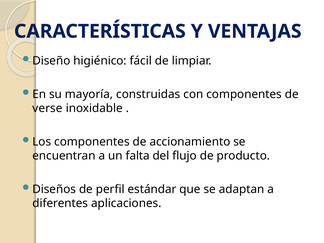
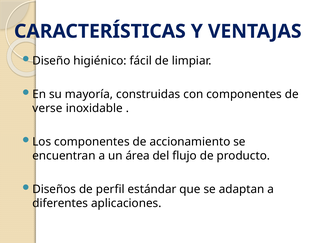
falta: falta -> área (138, 156)
